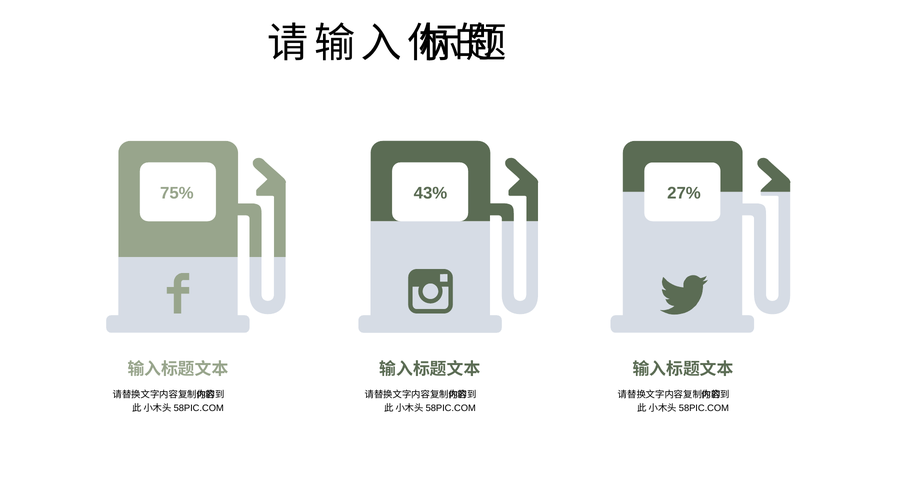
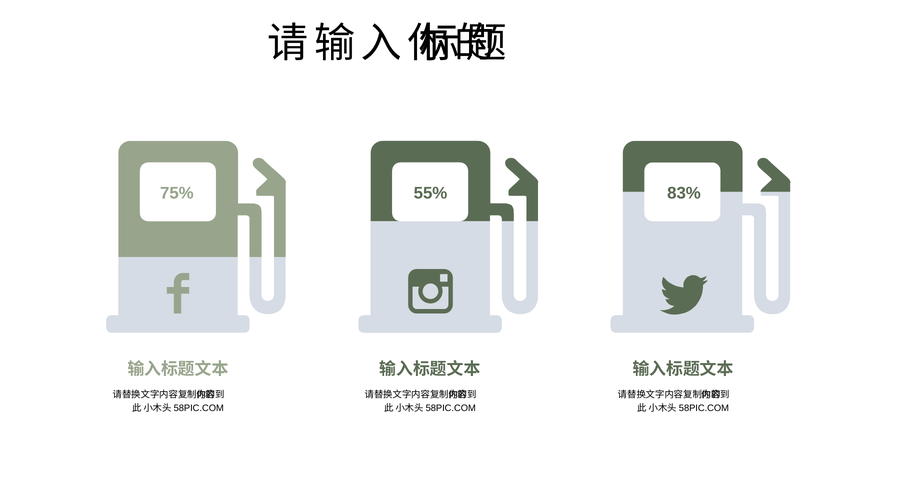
43%: 43% -> 55% (431, 193)
27%: 27% -> 83% (684, 193)
